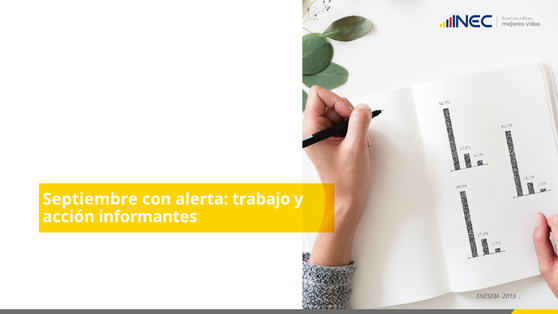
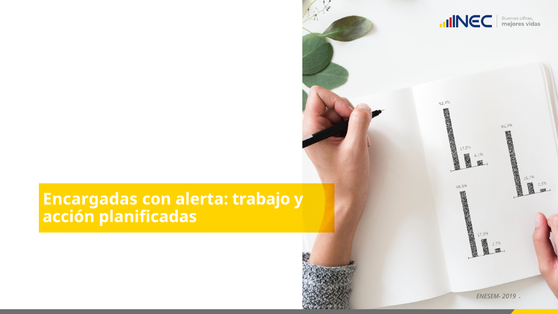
Septiembre: Septiembre -> Encargadas (90, 199)
informantes: informantes -> planificadas (148, 217)
